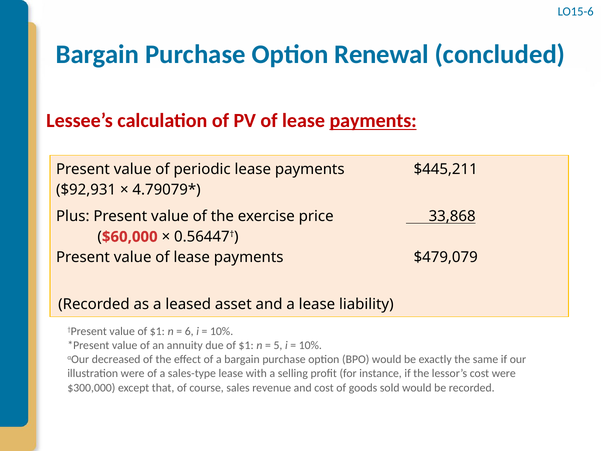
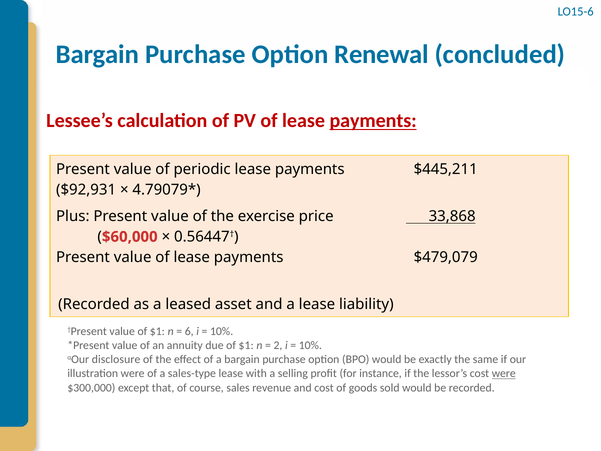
5: 5 -> 2 (278, 345)
decreased: decreased -> disclosure (116, 359)
were underline: none -> present (504, 373)
